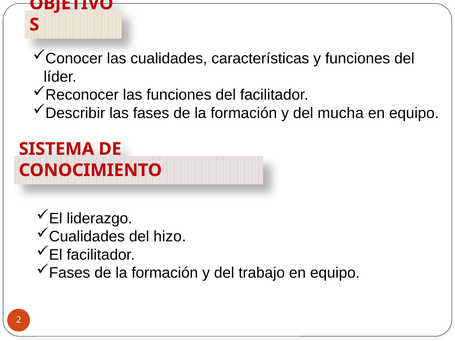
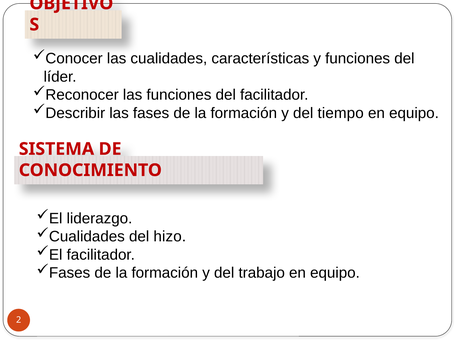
mucha: mucha -> tiempo (341, 113)
